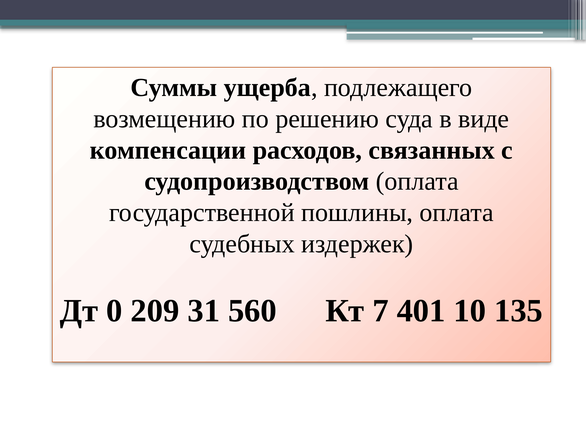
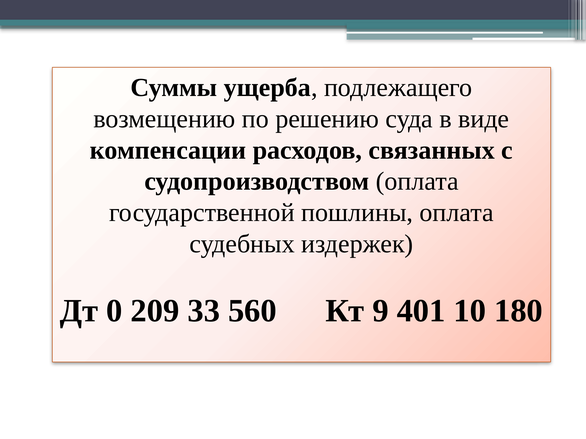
31: 31 -> 33 (204, 311)
7: 7 -> 9 (380, 311)
135: 135 -> 180 (519, 311)
